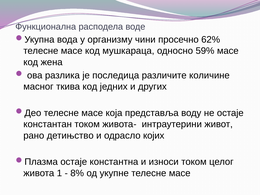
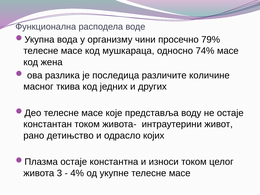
62%: 62% -> 79% (211, 40)
59%: 59% -> 74% (205, 51)
која: која -> које (114, 113)
1: 1 -> 3 (59, 173)
8%: 8% -> 4% (77, 173)
